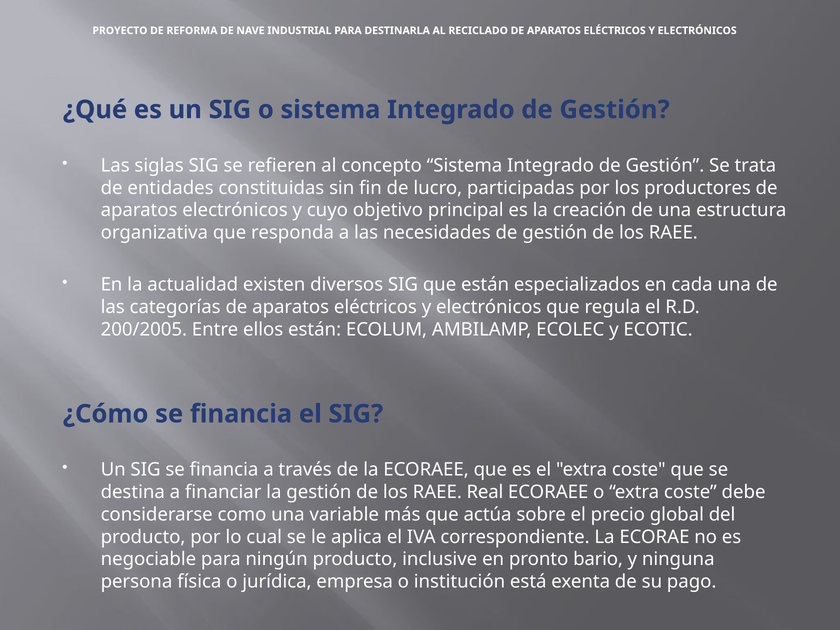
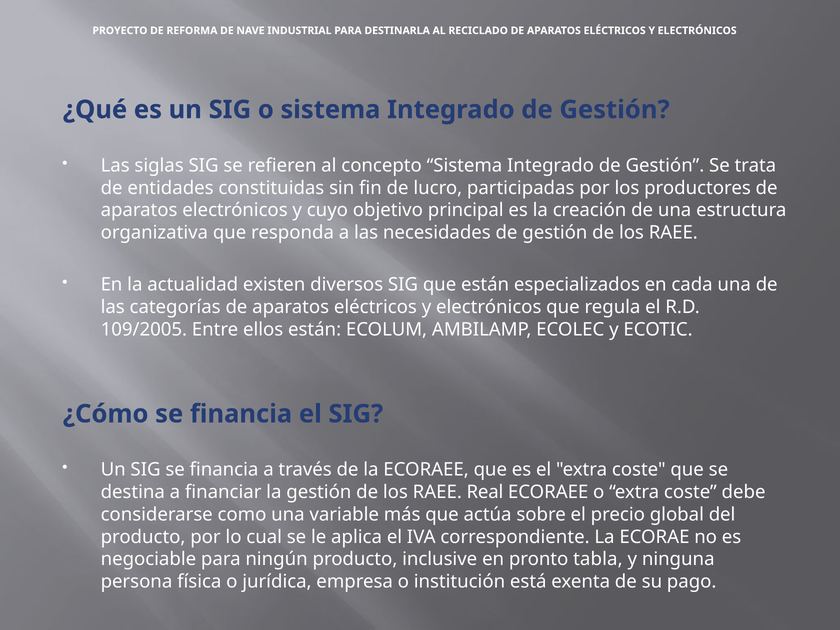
200/2005: 200/2005 -> 109/2005 (144, 330)
bario: bario -> tabla (598, 559)
